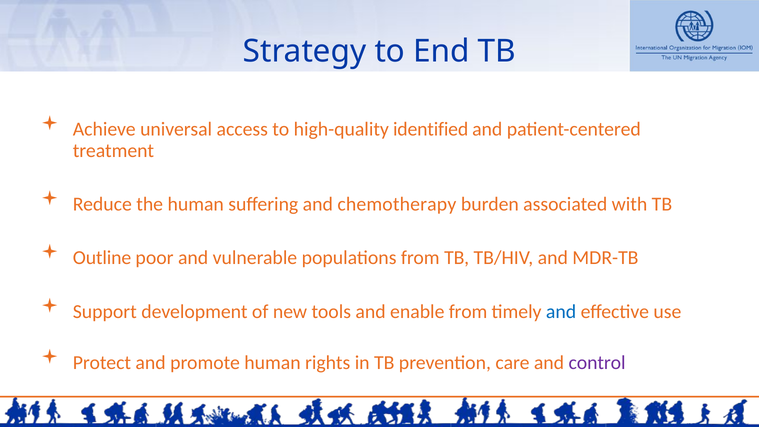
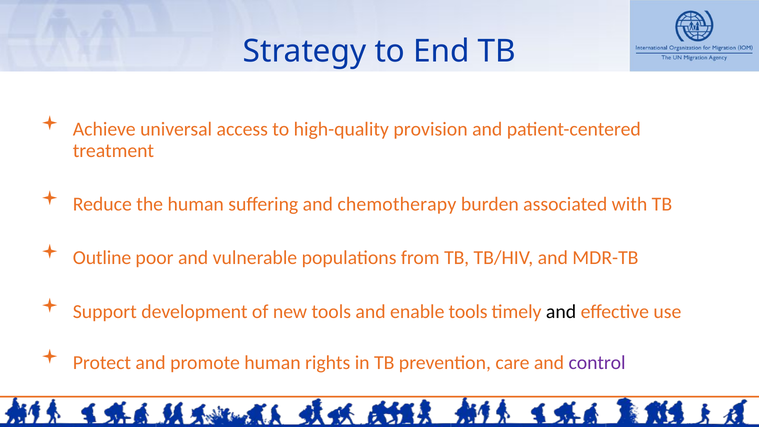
identified: identified -> provision (431, 129)
enable from: from -> tools (468, 311)
and colour: blue -> black (561, 311)
